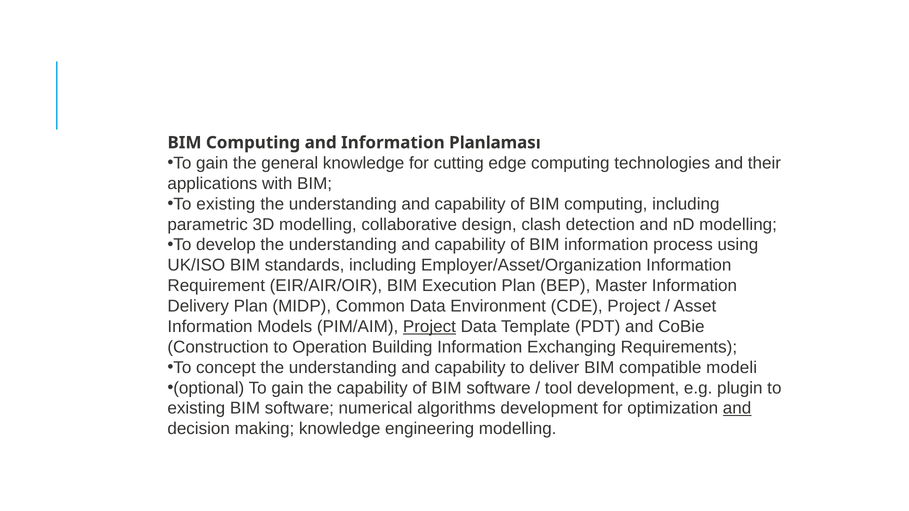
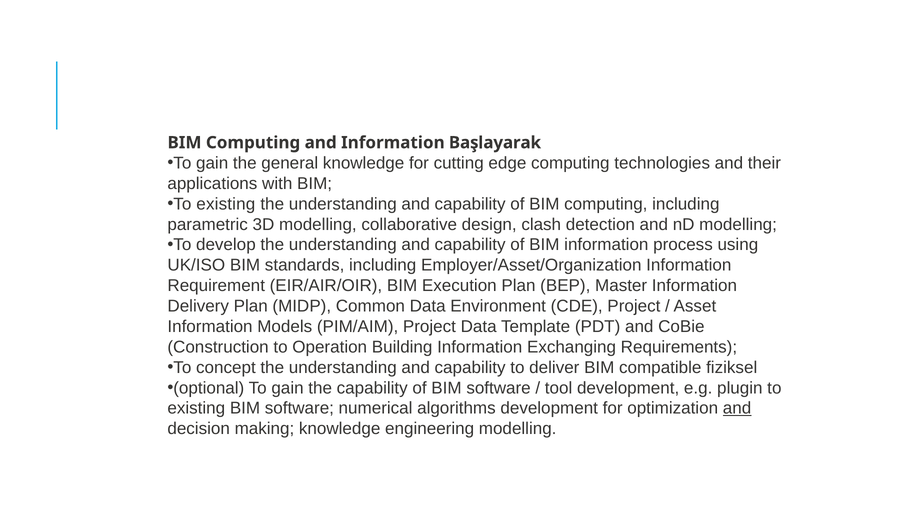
Planlaması: Planlaması -> Başlayarak (495, 143)
Project underline: present -> none (429, 327)
modeli: modeli -> fiziksel (732, 368)
